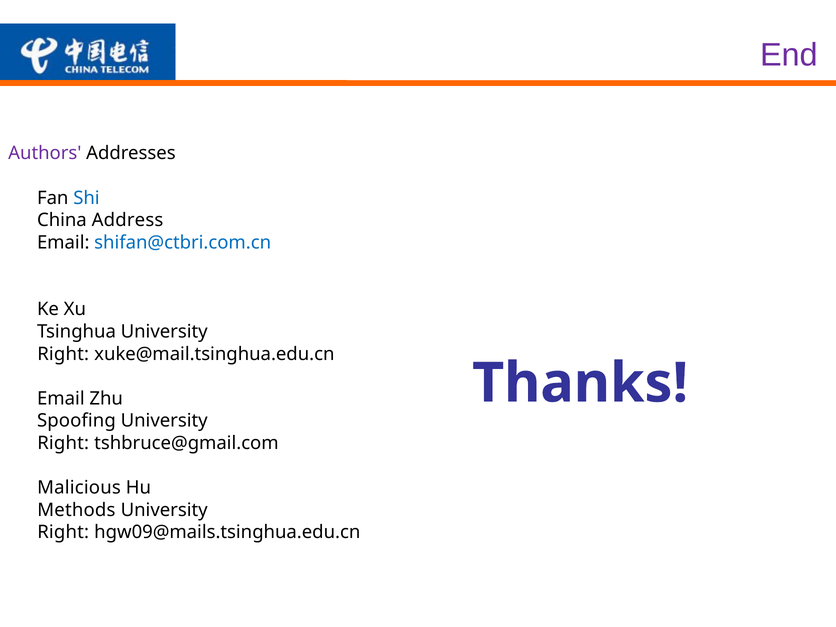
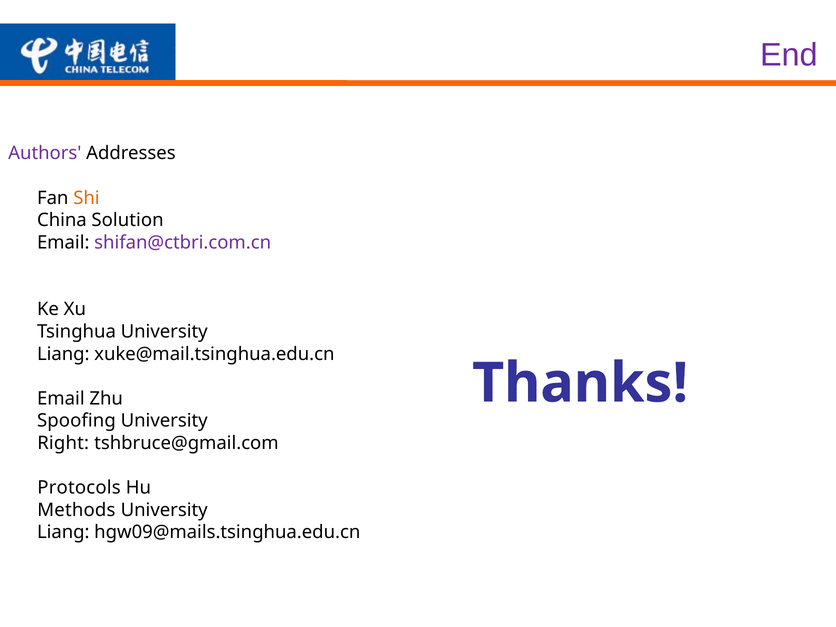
Shi colour: blue -> orange (86, 198)
Address: Address -> Solution (128, 220)
shifan@ctbri.com.cn colour: blue -> purple (183, 243)
Right: Right -> Liang (63, 354)
Malicious: Malicious -> Protocols (79, 488)
Right: Right -> Liang (63, 532)
